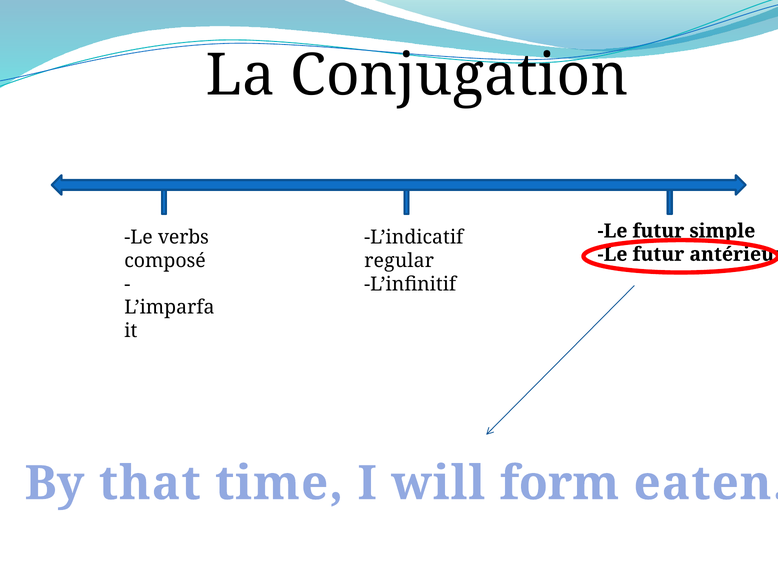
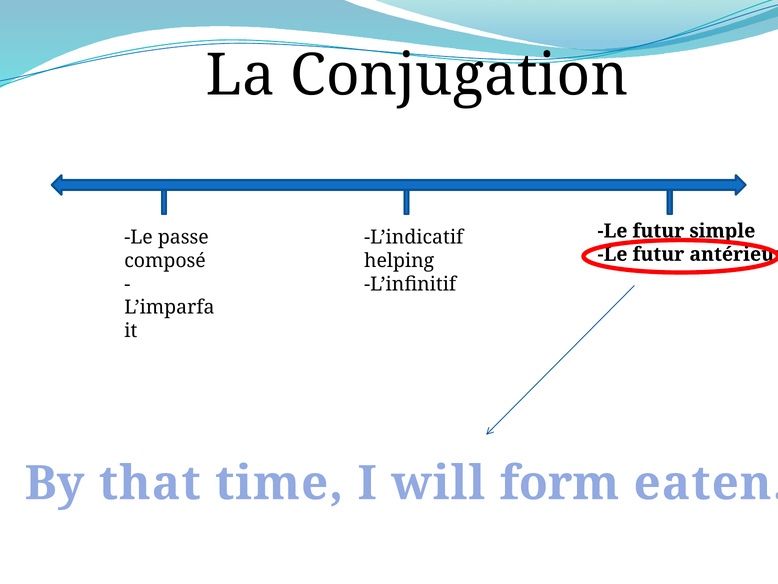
verbs: verbs -> passe (183, 237)
regular: regular -> helping (399, 261)
